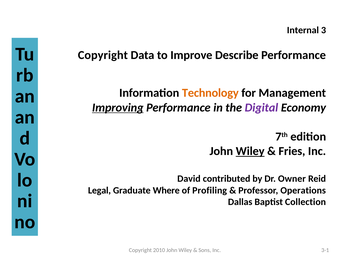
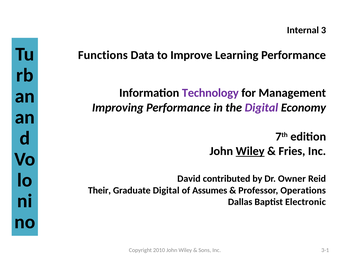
Copyright: Copyright -> Functions (103, 55)
Describe: Describe -> Learning (237, 55)
Technology colour: orange -> purple (210, 93)
Improving underline: present -> none (118, 108)
Legal: Legal -> Their (99, 191)
Graduate Where: Where -> Digital (166, 191)
Profiling: Profiling -> Assumes (210, 191)
Collection: Collection -> Electronic (305, 202)
